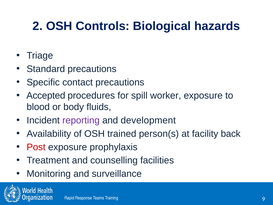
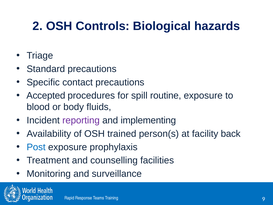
worker: worker -> routine (166, 96)
development: development -> implementing (148, 120)
Post colour: red -> blue (36, 147)
